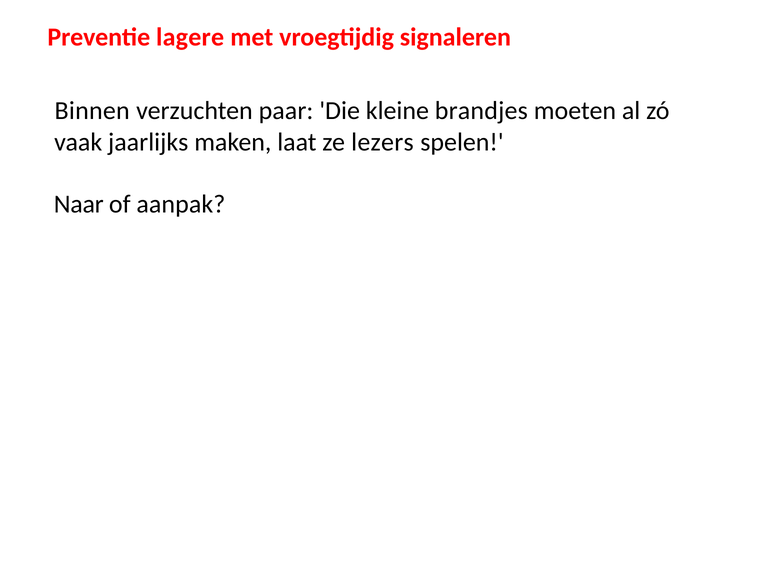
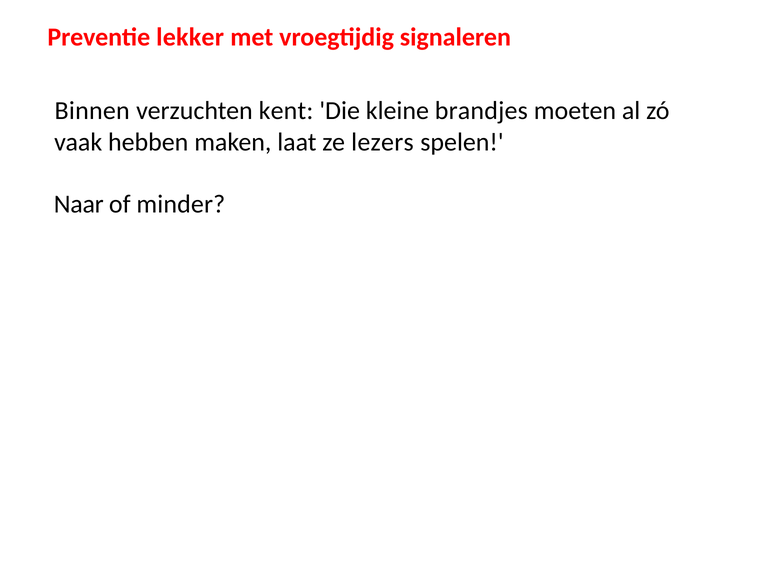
lagere: lagere -> lekker (190, 37)
paar: paar -> kent (286, 111)
jaarlijks: jaarlijks -> hebben (148, 142)
aanpak: aanpak -> minder (181, 204)
